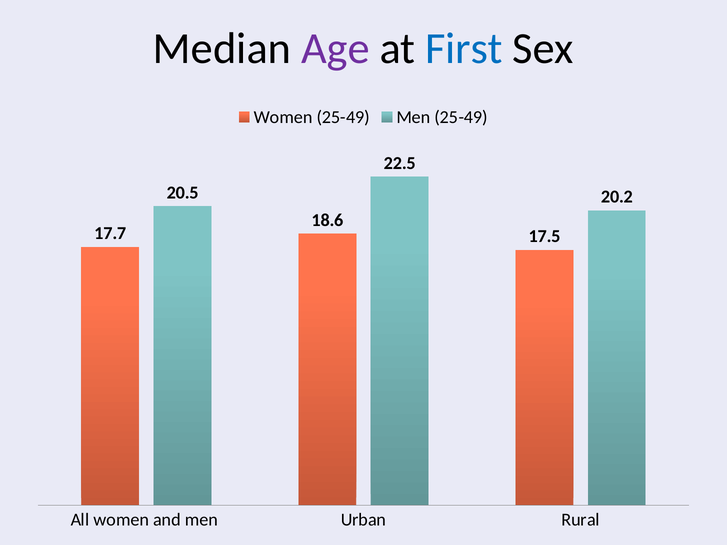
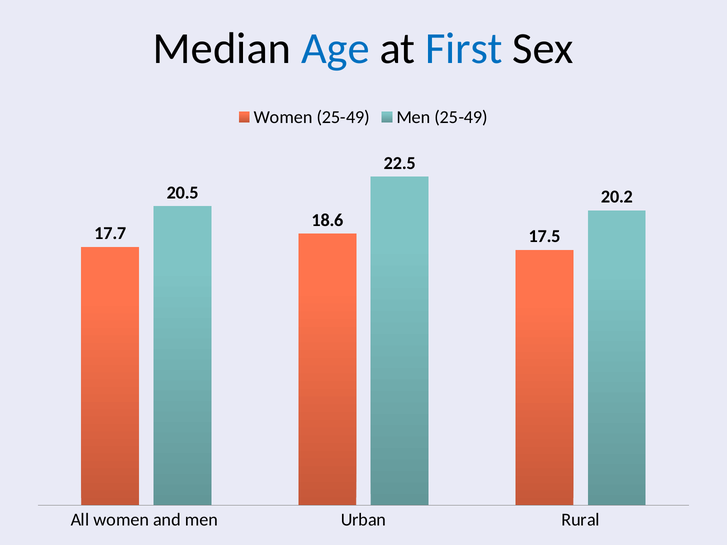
Age colour: purple -> blue (335, 49)
